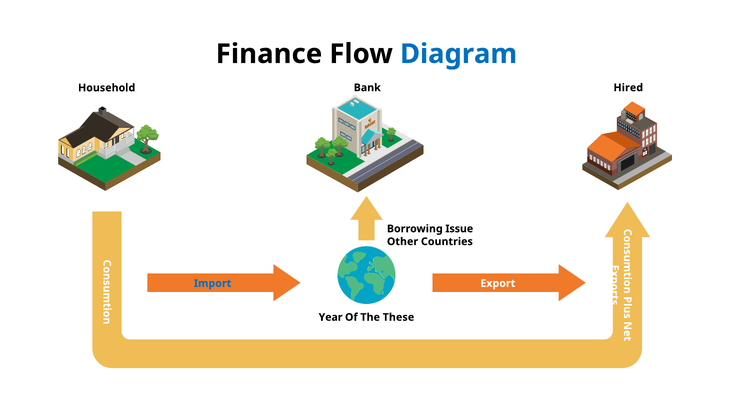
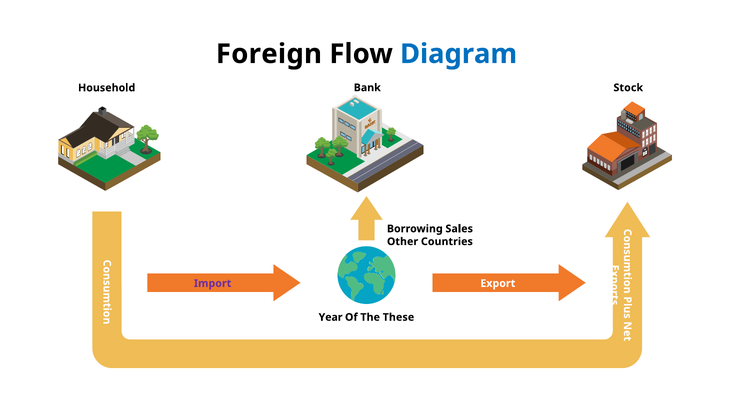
Finance: Finance -> Foreign (269, 54)
Hired: Hired -> Stock (628, 88)
Issue: Issue -> Sales (459, 229)
Import colour: blue -> purple (213, 284)
